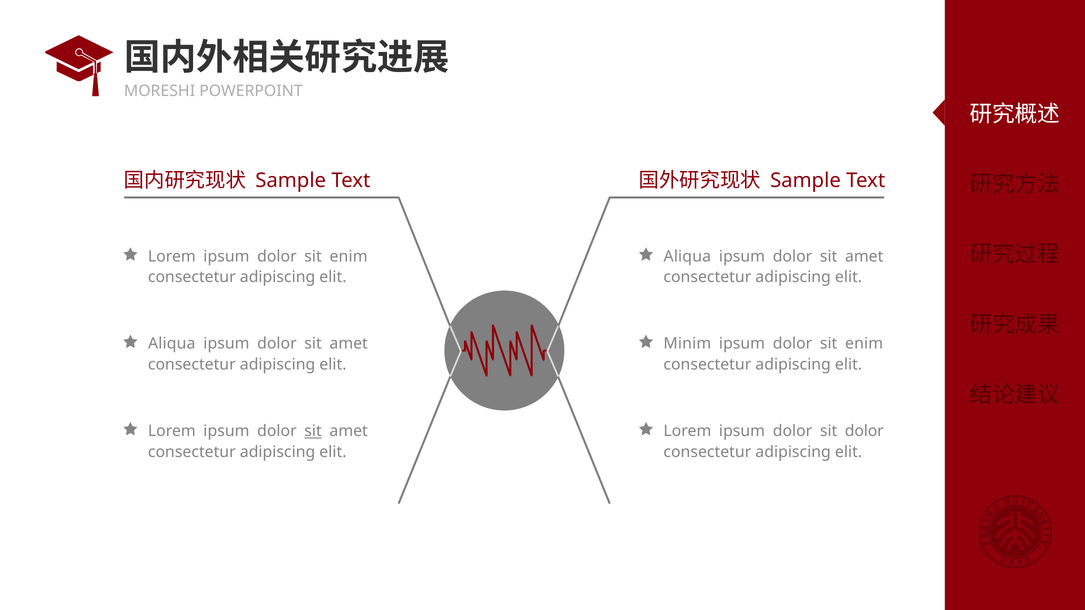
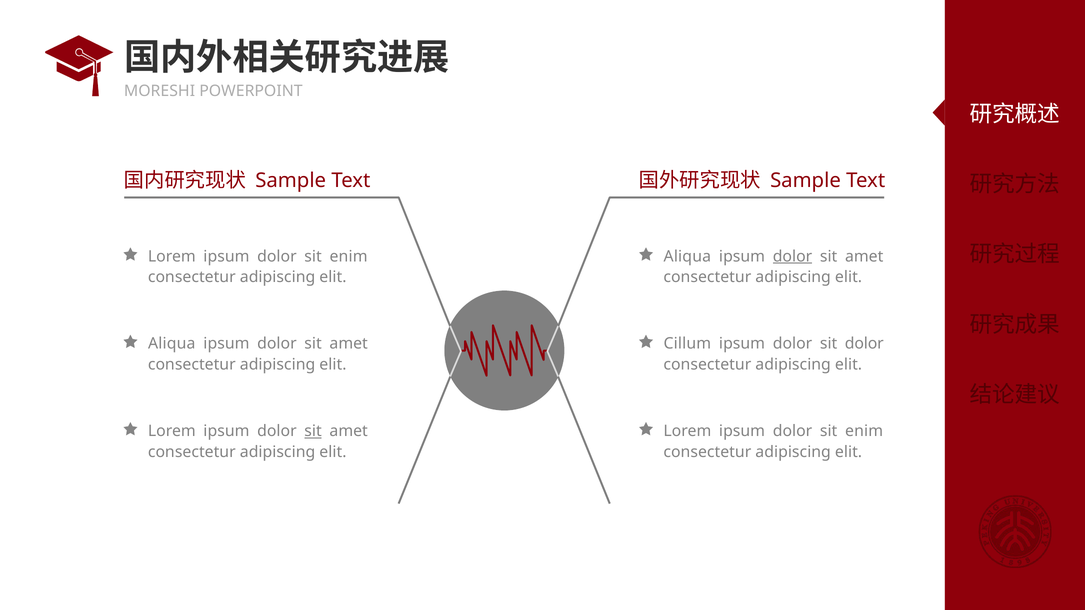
dolor underline: none -> present (793, 256)
Minim: Minim -> Cillum (687, 344)
enim: enim -> dolor (864, 344)
dolor: dolor -> enim (864, 431)
